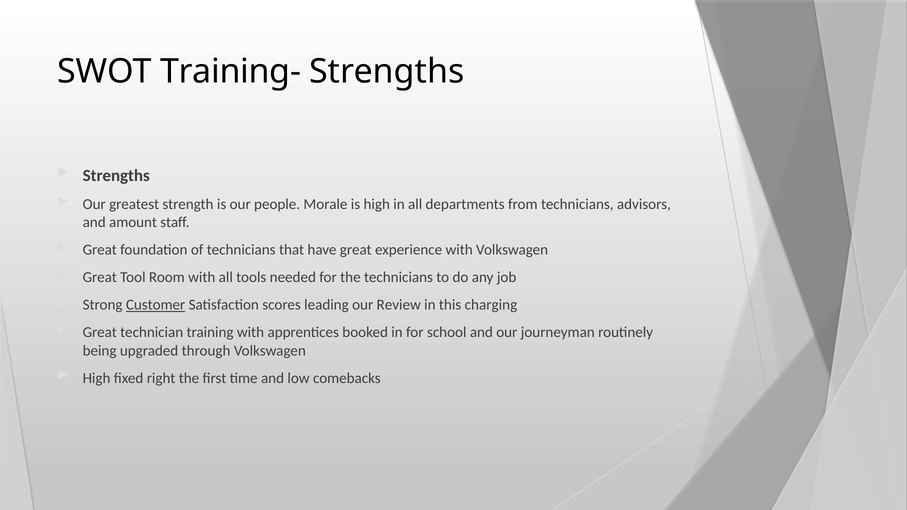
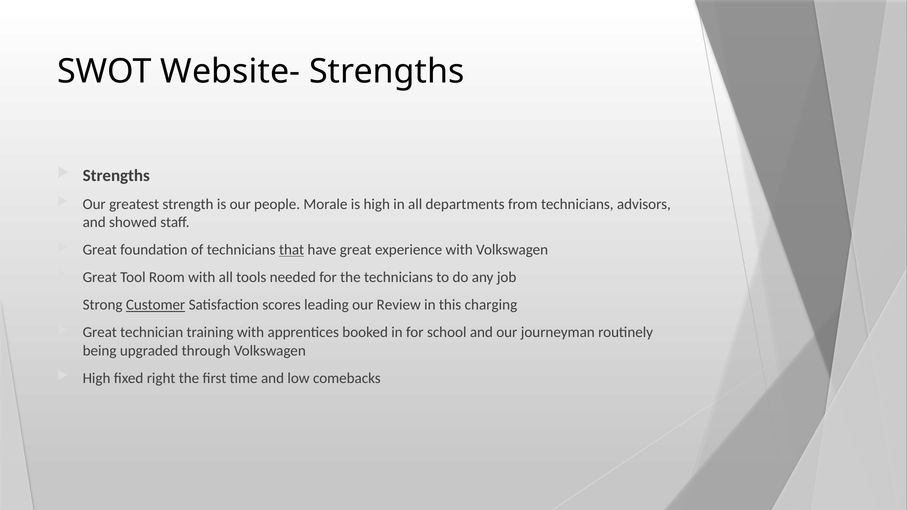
Training-: Training- -> Website- (230, 72)
amount: amount -> showed (133, 222)
that underline: none -> present (292, 250)
